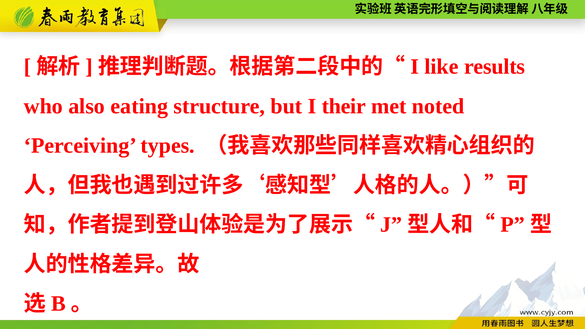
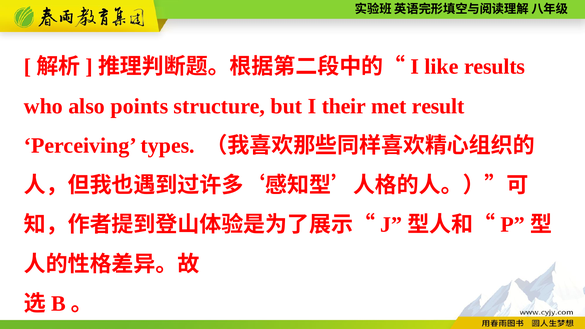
eating: eating -> points (139, 106)
noted: noted -> result (438, 106)
